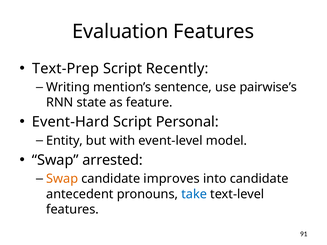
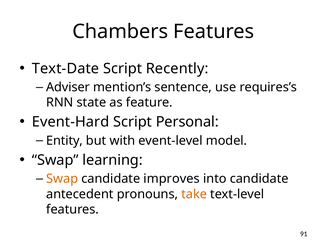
Evaluation: Evaluation -> Chambers (120, 32)
Text-Prep: Text-Prep -> Text-Date (66, 69)
Writing: Writing -> Adviser (68, 87)
pairwise’s: pairwise’s -> requires’s (268, 87)
arrested: arrested -> learning (113, 160)
take colour: blue -> orange (194, 194)
